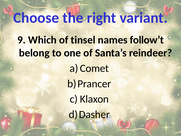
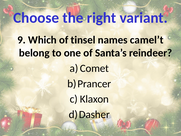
follow’t: follow’t -> camel’t (147, 40)
